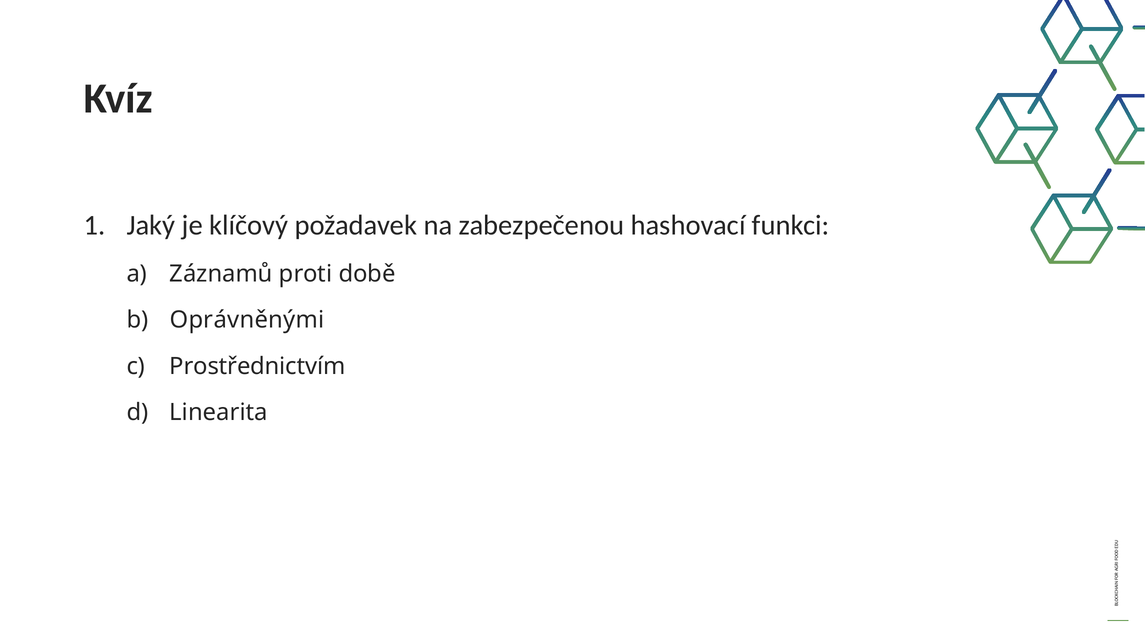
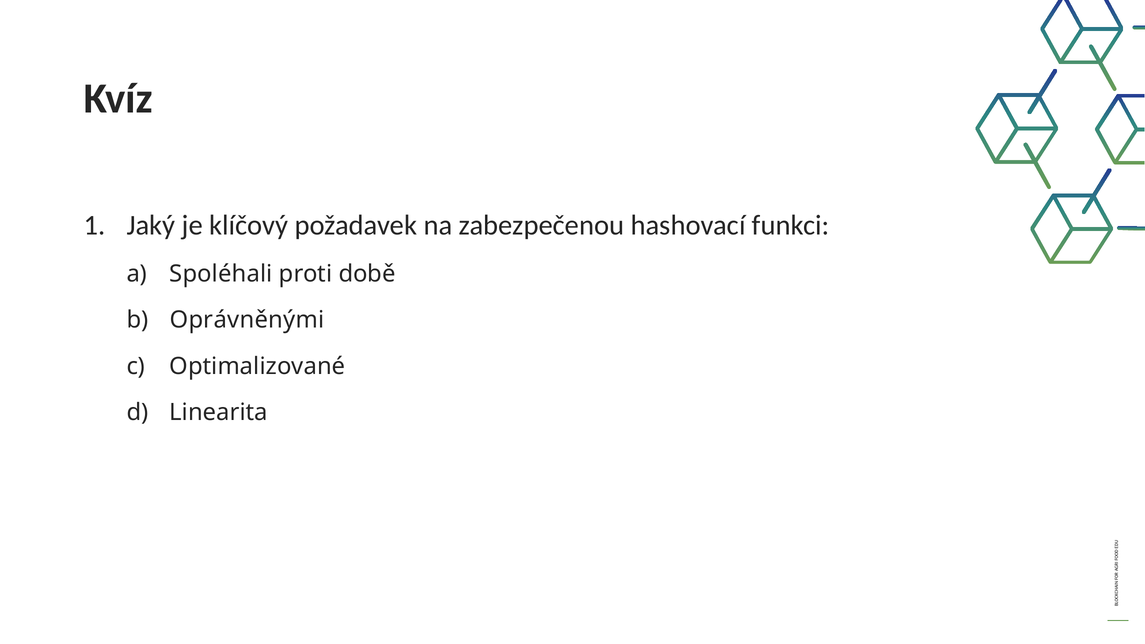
Záznamů: Záznamů -> Spoléhali (221, 274)
Prostřednictvím: Prostřednictvím -> Optimalizované (257, 366)
